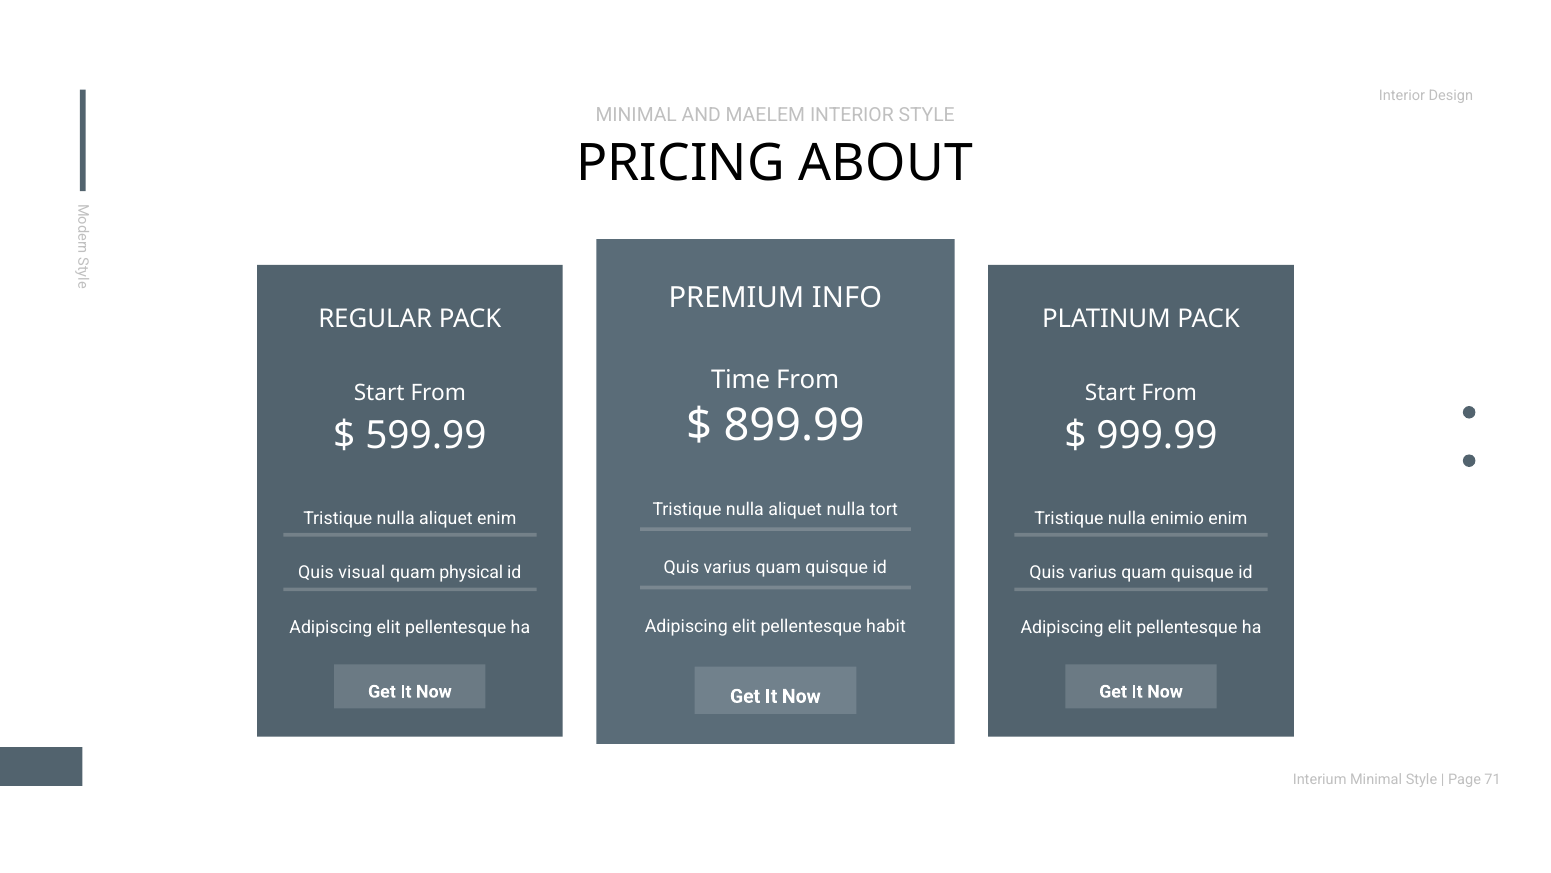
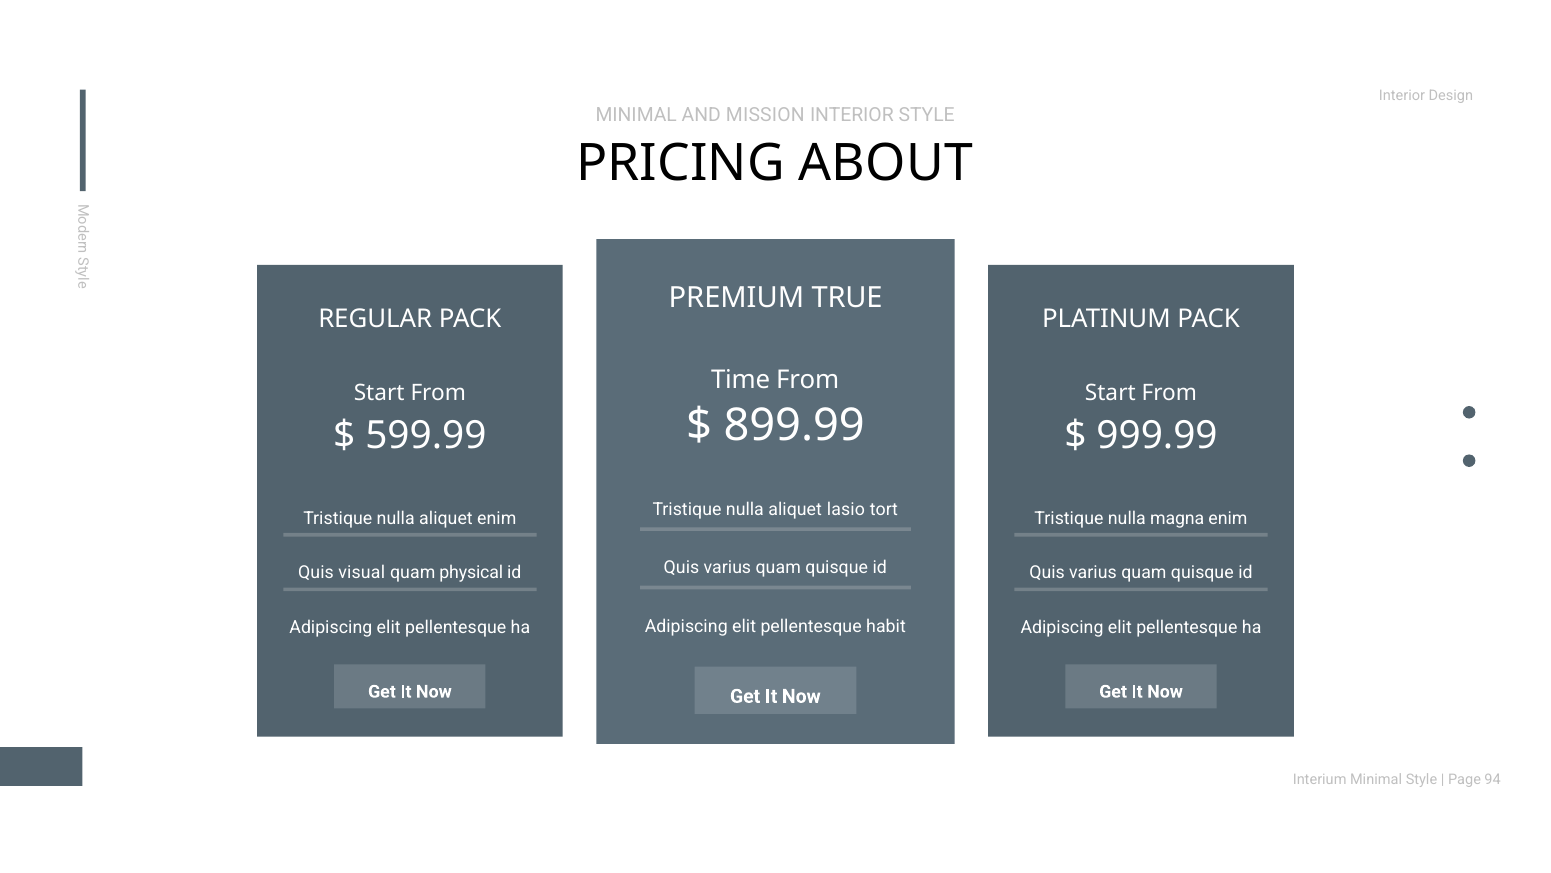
MAELEM: MAELEM -> MISSION (765, 115)
INFO: INFO -> TRUE (847, 298)
aliquet nulla: nulla -> lasio (846, 509)
enimio: enimio -> magna (1177, 518)
71: 71 -> 94 (1493, 779)
